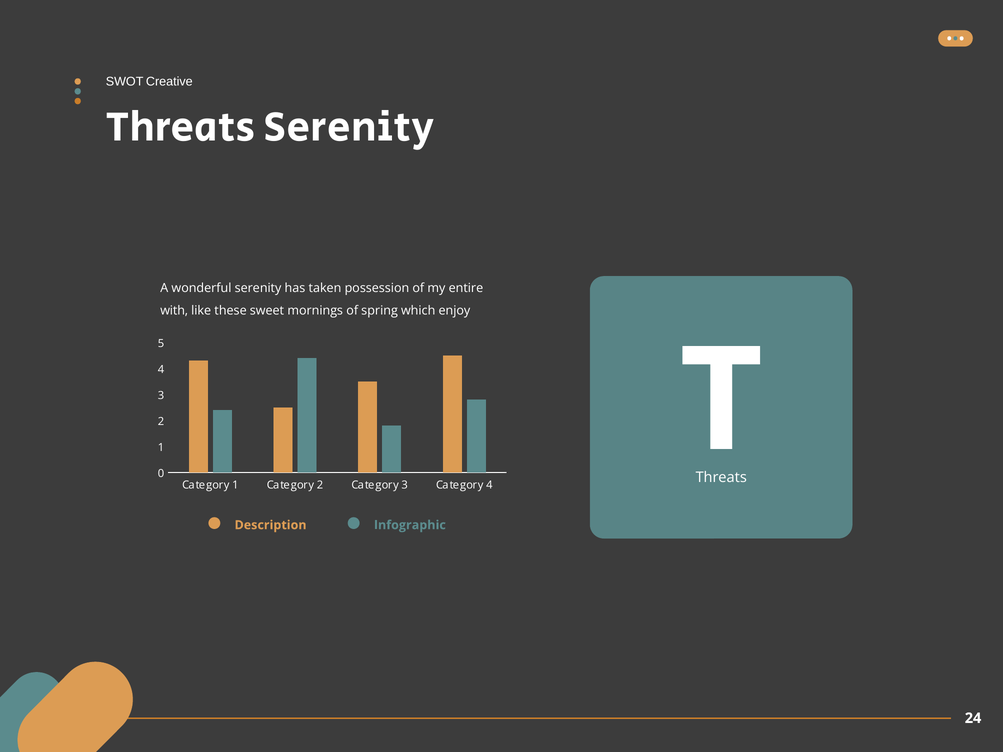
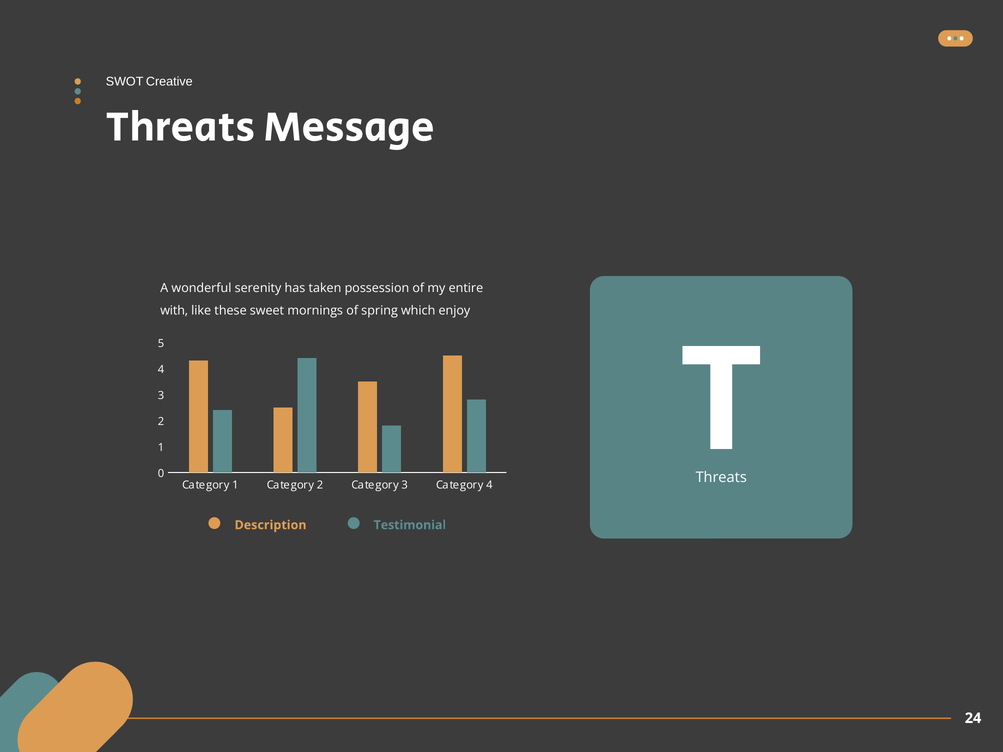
Threats Serenity: Serenity -> Message (349, 127)
Infographic: Infographic -> Testimonial (410, 525)
